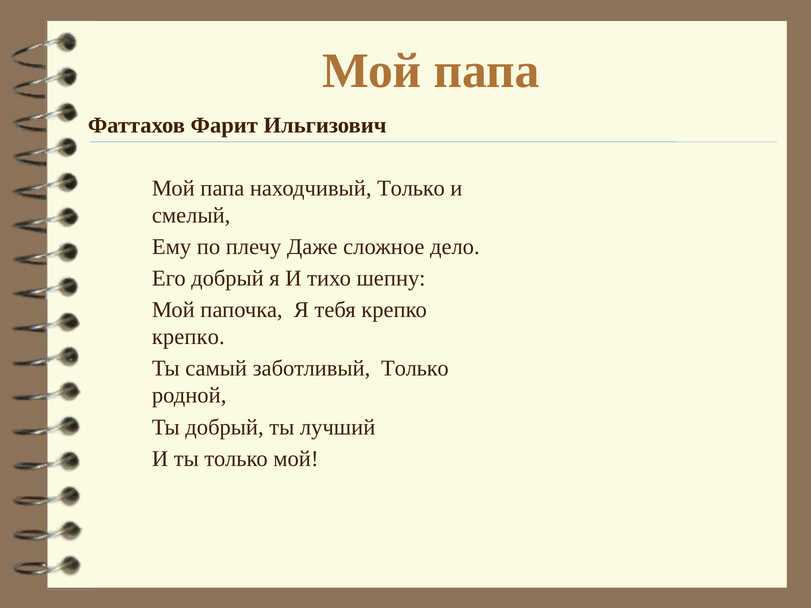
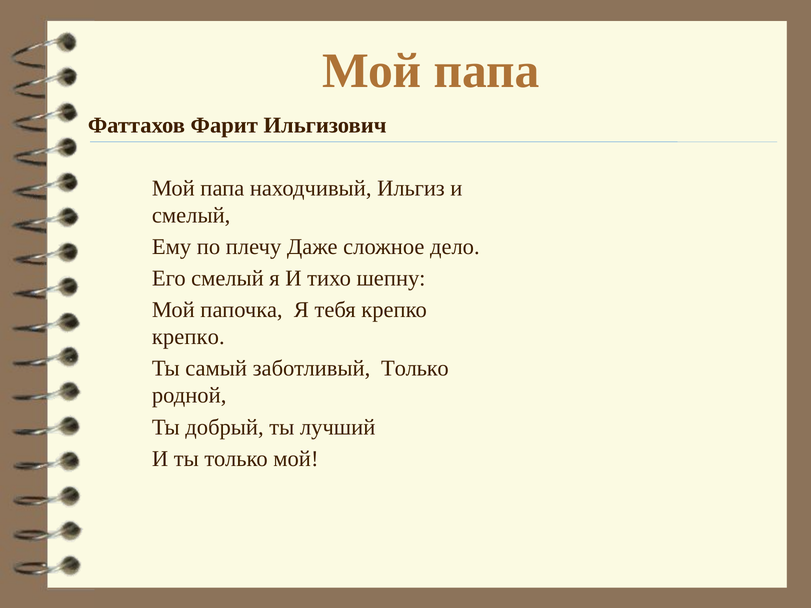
находчивый Только: Только -> Ильгиз (411, 188)
Его добрый: добрый -> смелый (227, 279)
